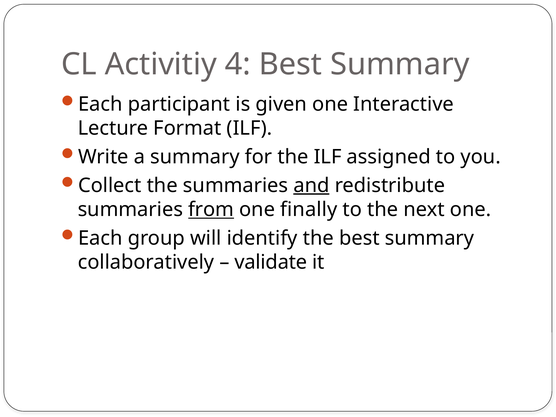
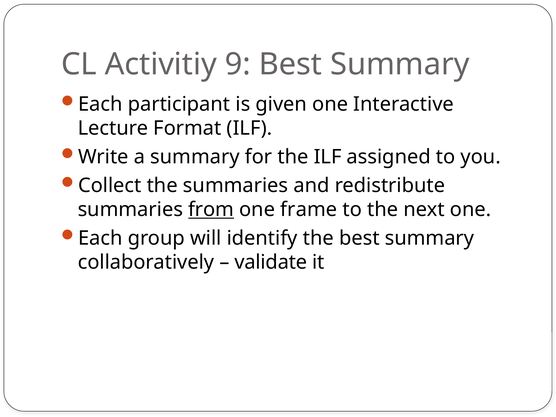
4: 4 -> 9 (238, 64)
and underline: present -> none (311, 185)
finally: finally -> frame (309, 210)
